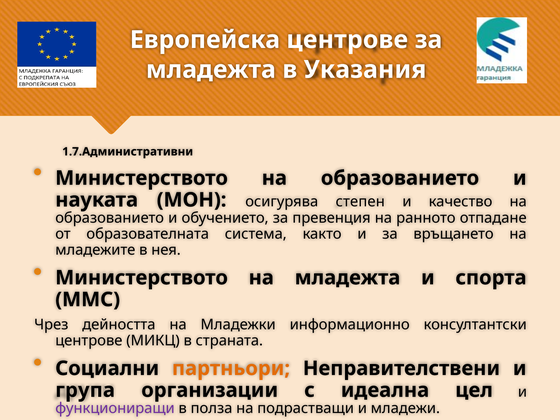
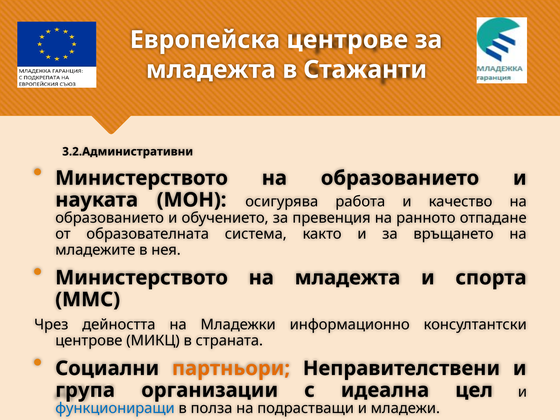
Указания: Указания -> Стажанти (365, 70)
1.7.Административни: 1.7.Административни -> 3.2.Административни (128, 152)
степен: степен -> работа (360, 202)
функциониращи colour: purple -> blue (115, 408)
